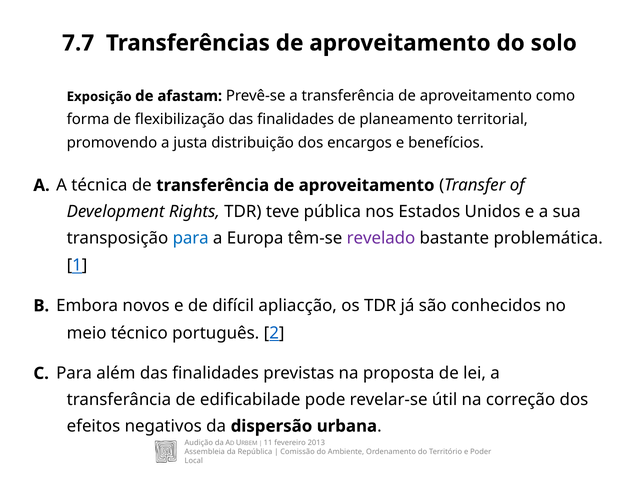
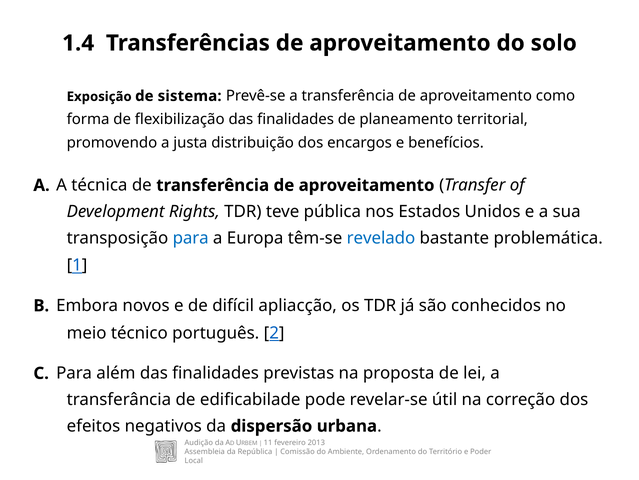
7.7: 7.7 -> 1.4 (78, 43)
afastam: afastam -> sistema (190, 96)
revelado colour: purple -> blue (381, 238)
